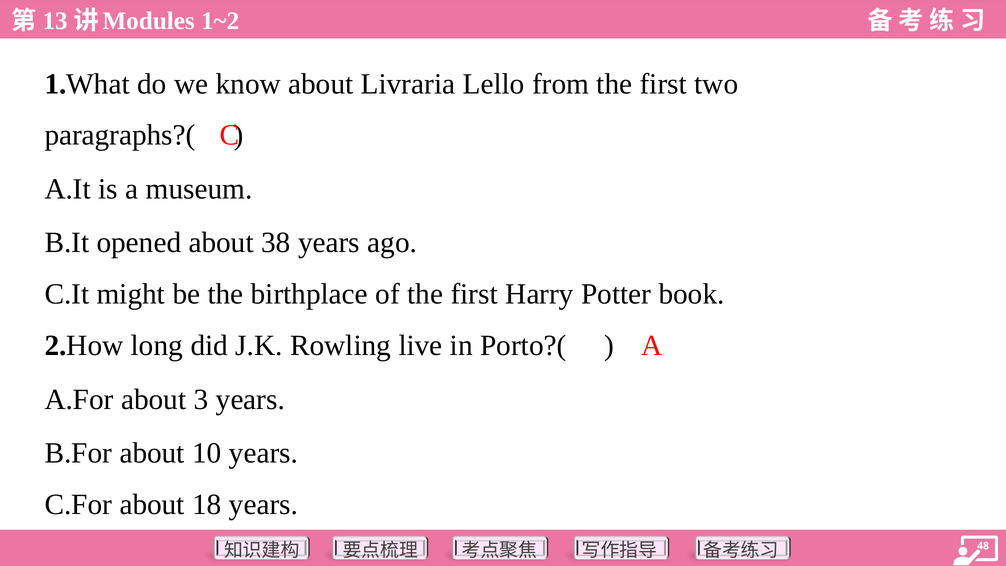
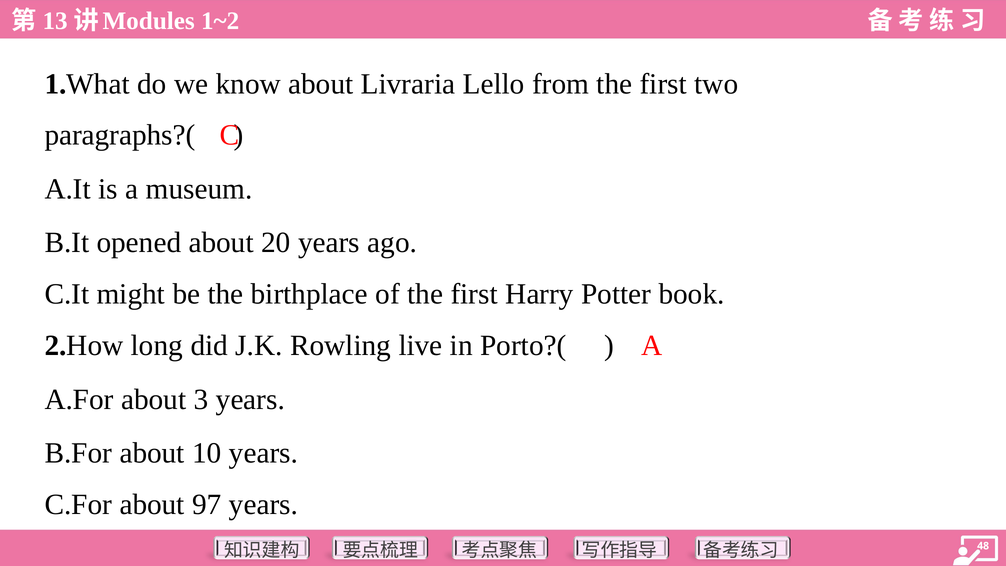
38: 38 -> 20 (276, 242)
18: 18 -> 97 (207, 504)
